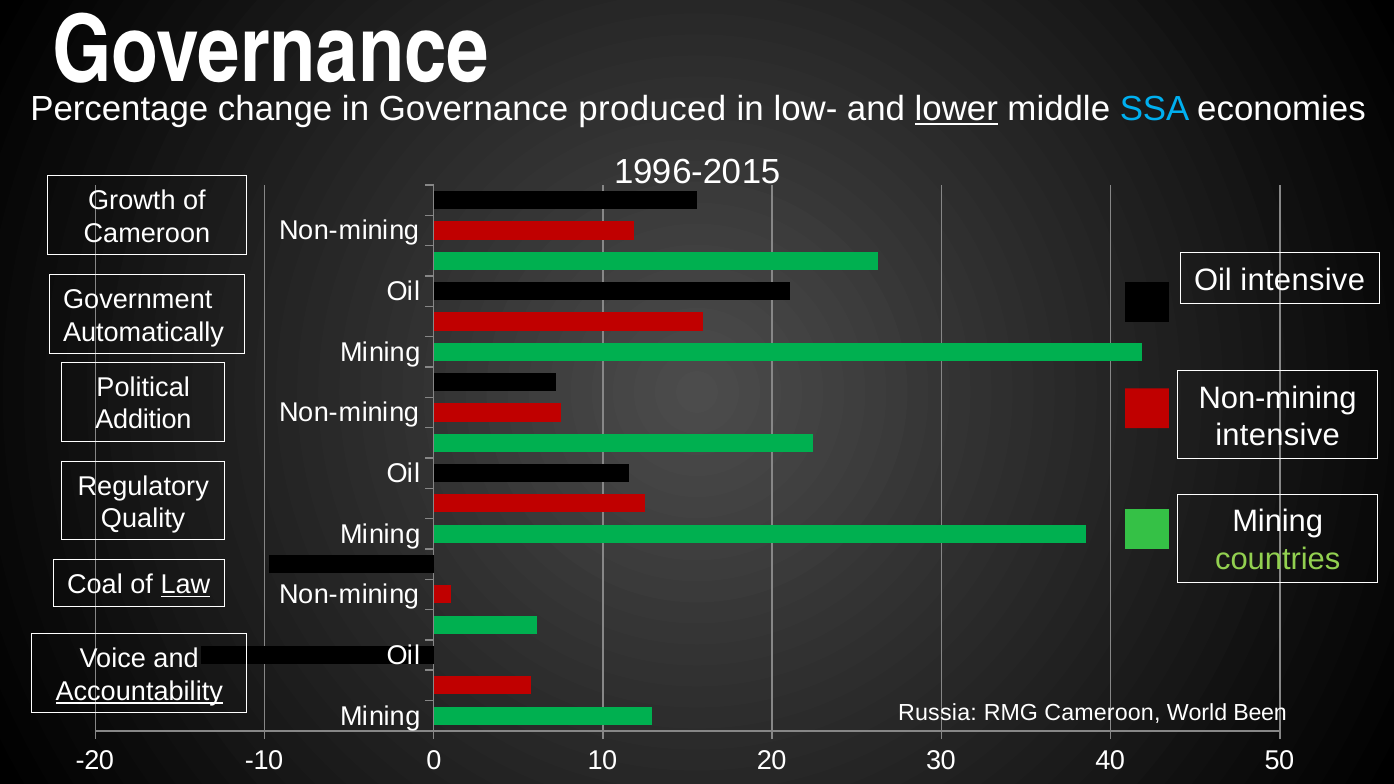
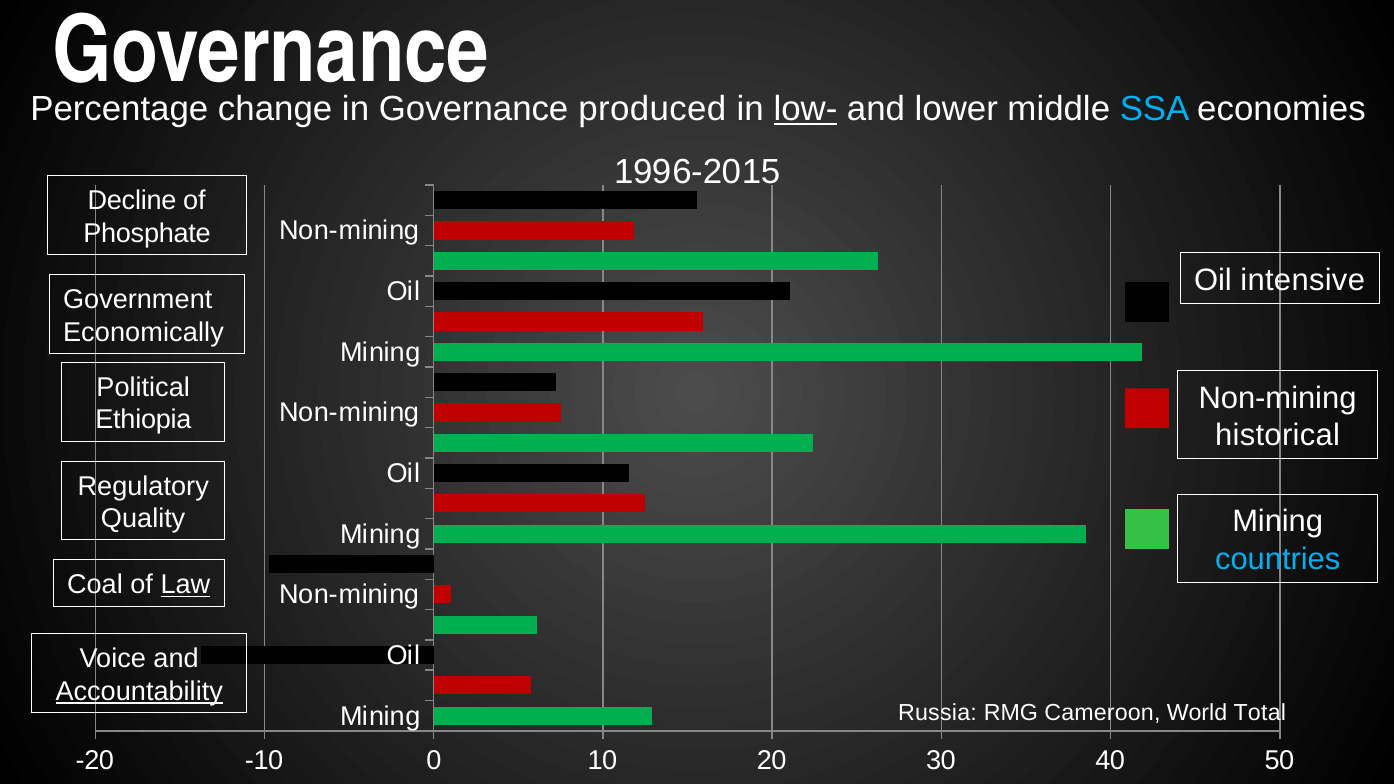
low- underline: none -> present (805, 109)
lower underline: present -> none (956, 109)
Growth: Growth -> Decline (132, 201)
Cameroon: Cameroon -> Phosphate (147, 233)
Automatically: Automatically -> Economically (143, 332)
Addition: Addition -> Ethiopia (143, 420)
intensive: intensive -> historical (1278, 435)
countries colour: light green -> light blue (1278, 559)
Been: Been -> Total (1260, 712)
